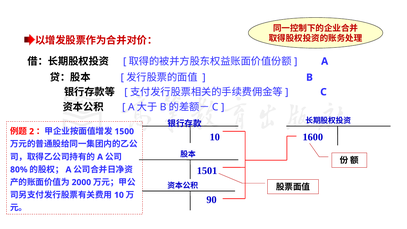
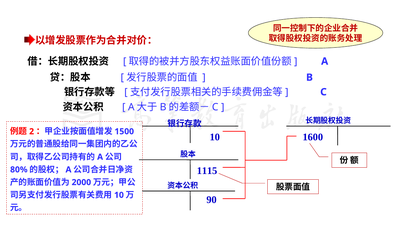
1501: 1501 -> 1115 (207, 171)
